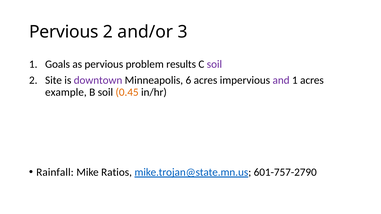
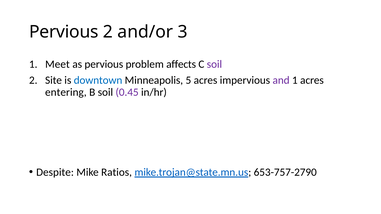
Goals: Goals -> Meet (57, 64)
results: results -> affects (181, 64)
downtown colour: purple -> blue (98, 80)
6: 6 -> 5 (188, 80)
example: example -> entering (66, 92)
0.45 colour: orange -> purple (127, 92)
Rainfall: Rainfall -> Despite (55, 172)
601-757-2790: 601-757-2790 -> 653-757-2790 (285, 172)
